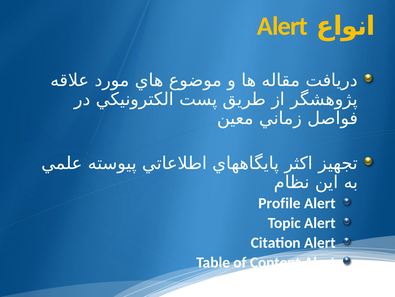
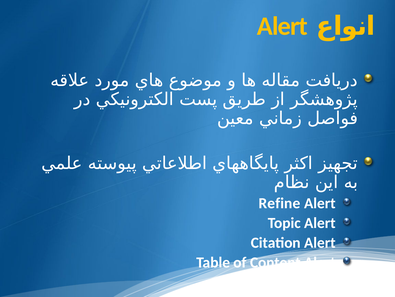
Profile: Profile -> Refine (279, 203)
